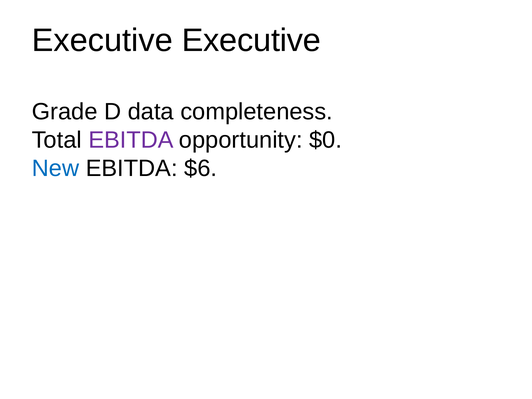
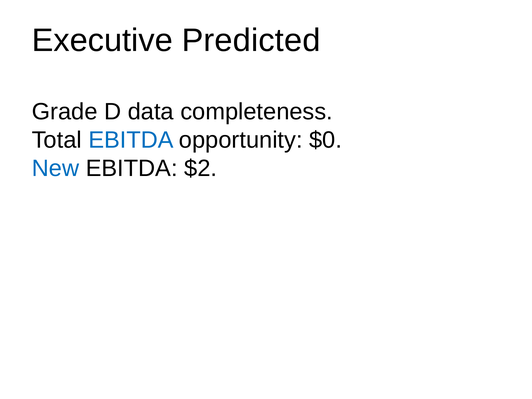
Executive Executive: Executive -> Predicted (251, 40)
EBITDA colour: purple -> blue (131, 140)
$6: $6 -> $2 (201, 168)
